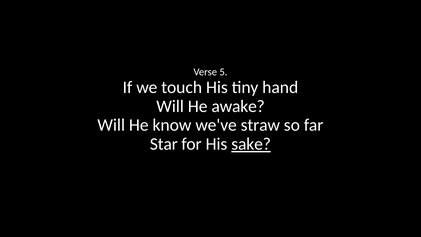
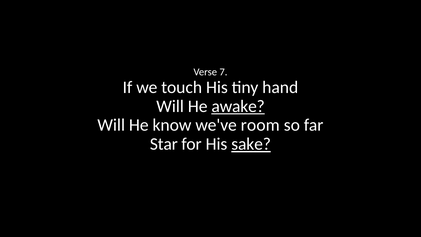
5: 5 -> 7 (223, 72)
awake underline: none -> present (238, 106)
straw: straw -> room (260, 125)
